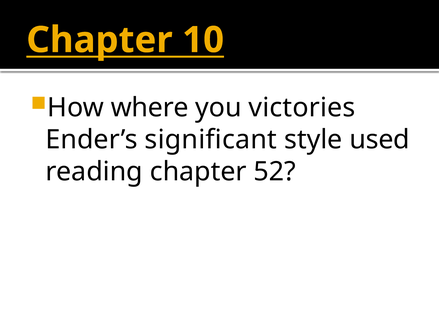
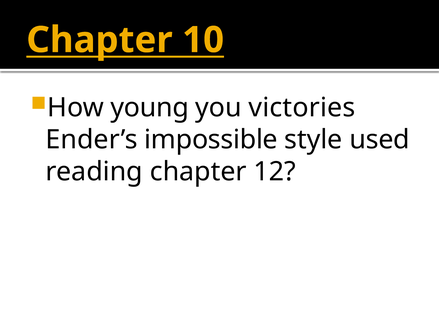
where: where -> young (150, 108)
significant: significant -> impossible (211, 140)
52: 52 -> 12 (275, 172)
